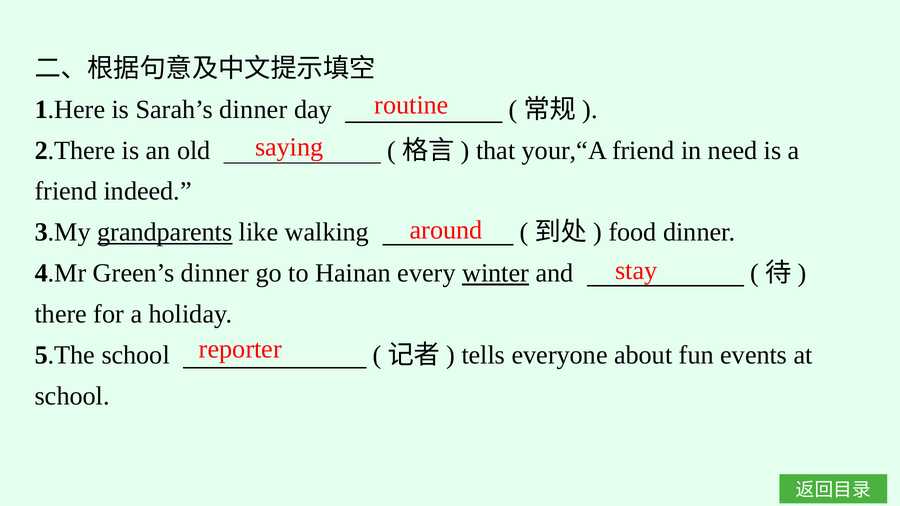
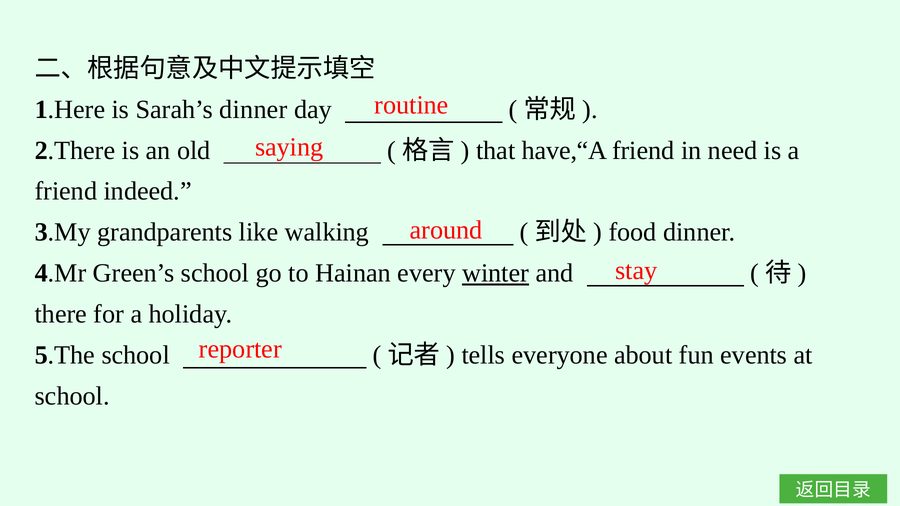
your,“A: your,“A -> have,“A (565, 150)
grandparents underline: present -> none (165, 232)
Green’s dinner: dinner -> school (215, 273)
